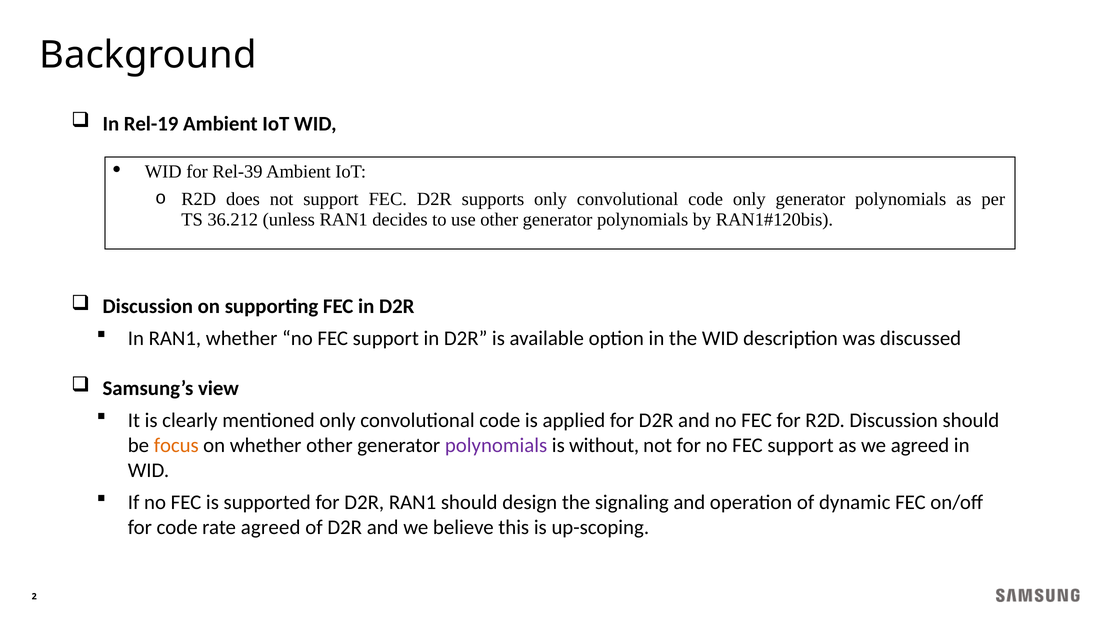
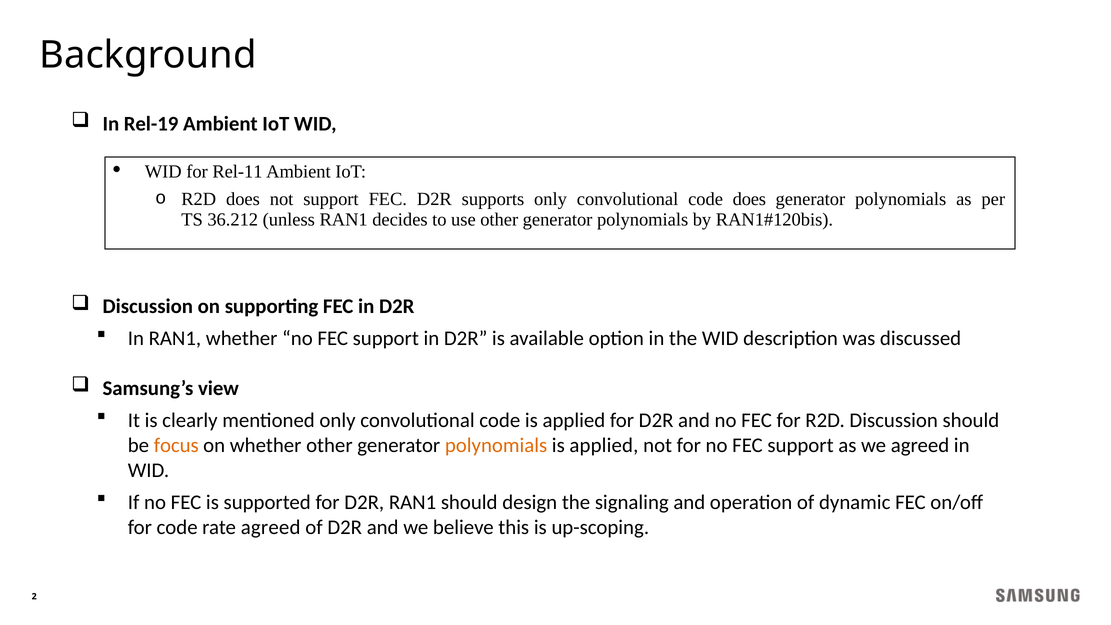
Rel-39: Rel-39 -> Rel-11 (237, 172)
code only: only -> does (749, 199)
polynomials colour: purple -> orange (496, 445)
without: without -> applied (604, 445)
